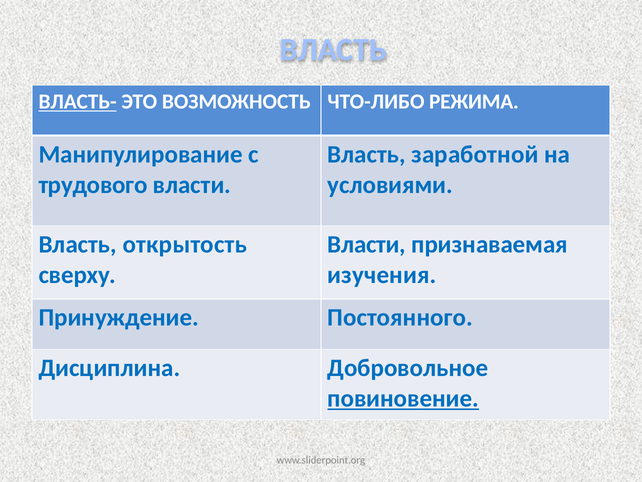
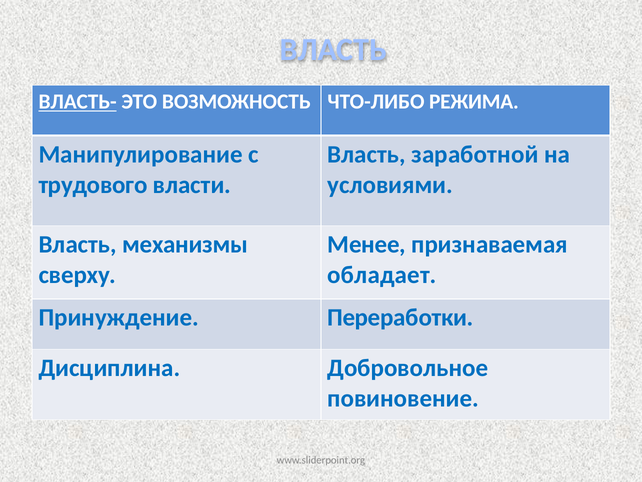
открытость: открытость -> механизмы (185, 244)
Власти: Власти -> Менее (367, 244)
изучения: изучения -> обладает (382, 275)
Постоянного: Постоянного -> Переработки (400, 317)
повиновение underline: present -> none (403, 398)
